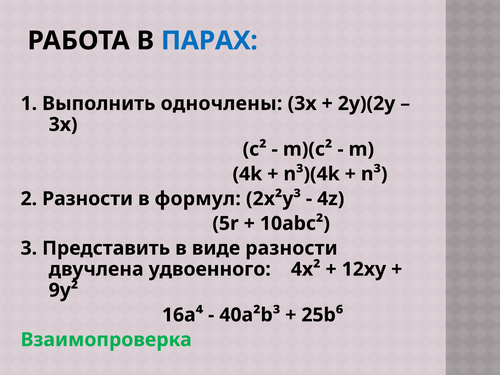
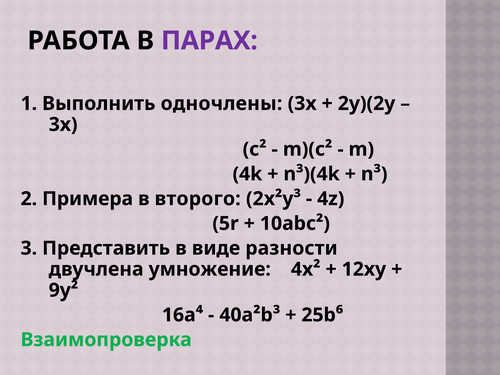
ПАРАХ colour: blue -> purple (209, 41)
2 Разности: Разности -> Примера (88, 199)
формул: формул -> второго (198, 199)
удвоенного: удвоенного -> умножение (210, 269)
